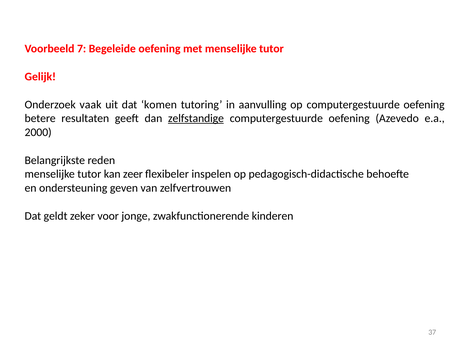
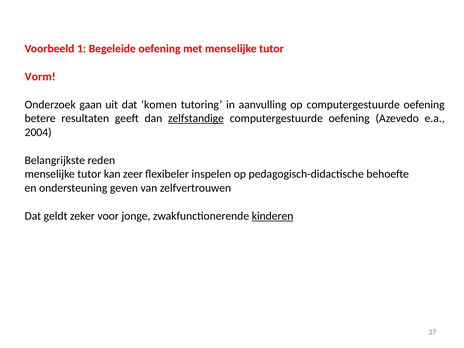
7: 7 -> 1 (82, 49)
Gelijk: Gelijk -> Vorm (40, 77)
vaak: vaak -> gaan (91, 105)
2000: 2000 -> 2004 (38, 132)
kinderen underline: none -> present (273, 216)
